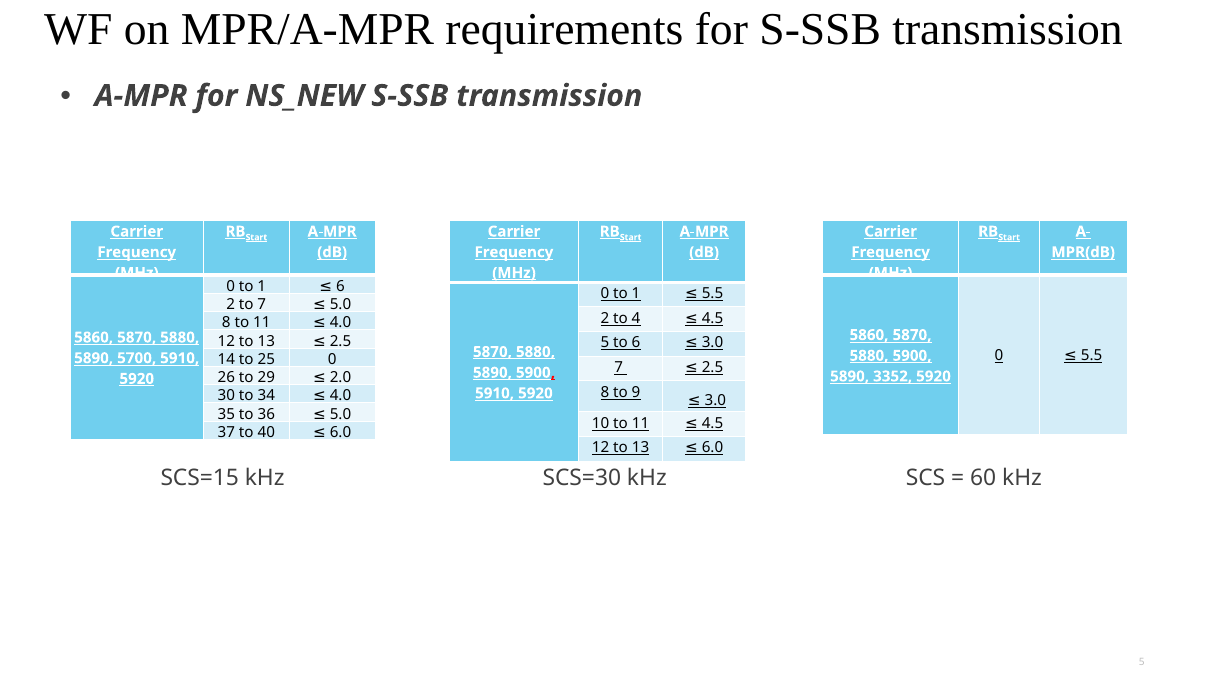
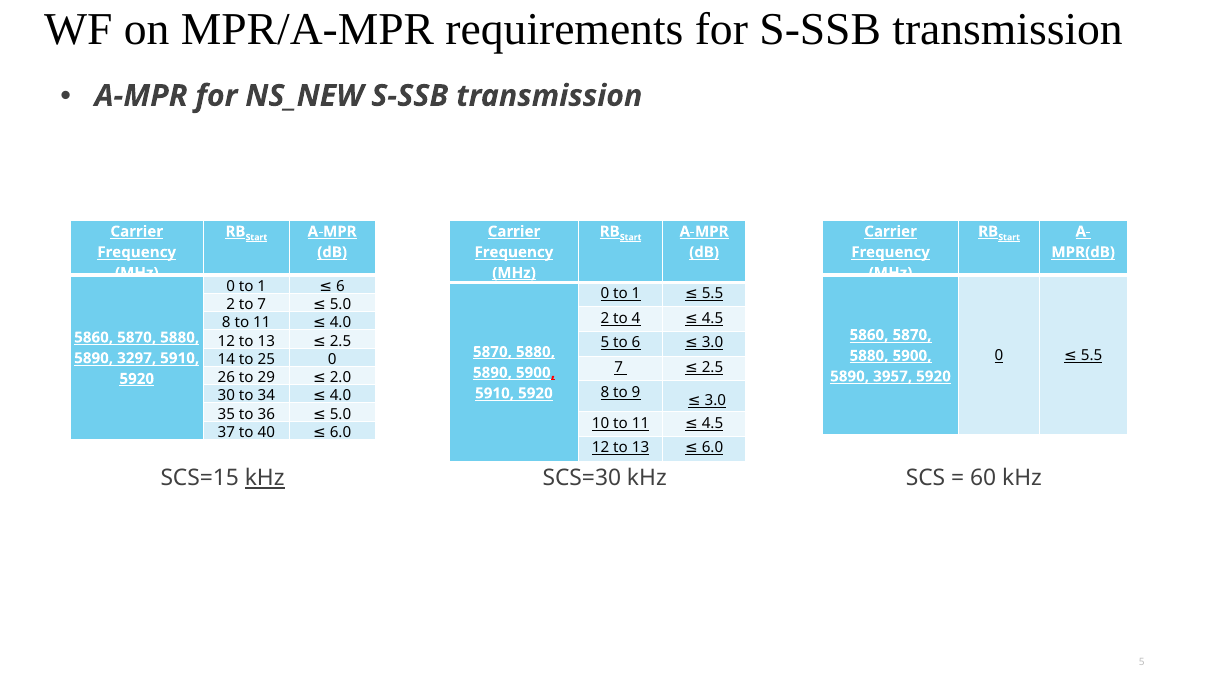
5700: 5700 -> 3297 (137, 358)
3352: 3352 -> 3957 (893, 376)
kHz underline: none -> present (265, 478)
